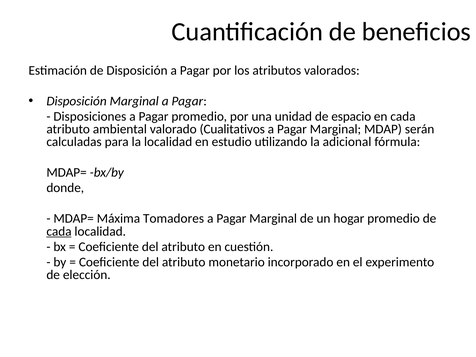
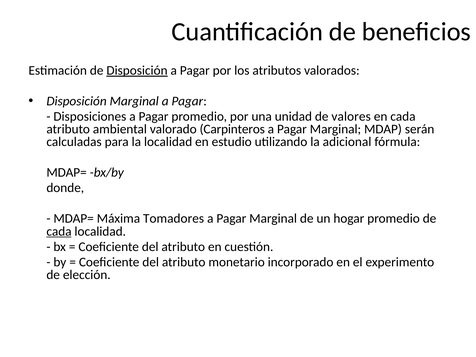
Disposición underline: none -> present (137, 70)
espacio: espacio -> valores (351, 117)
Cualitativos: Cualitativos -> Carpinteros (232, 129)
